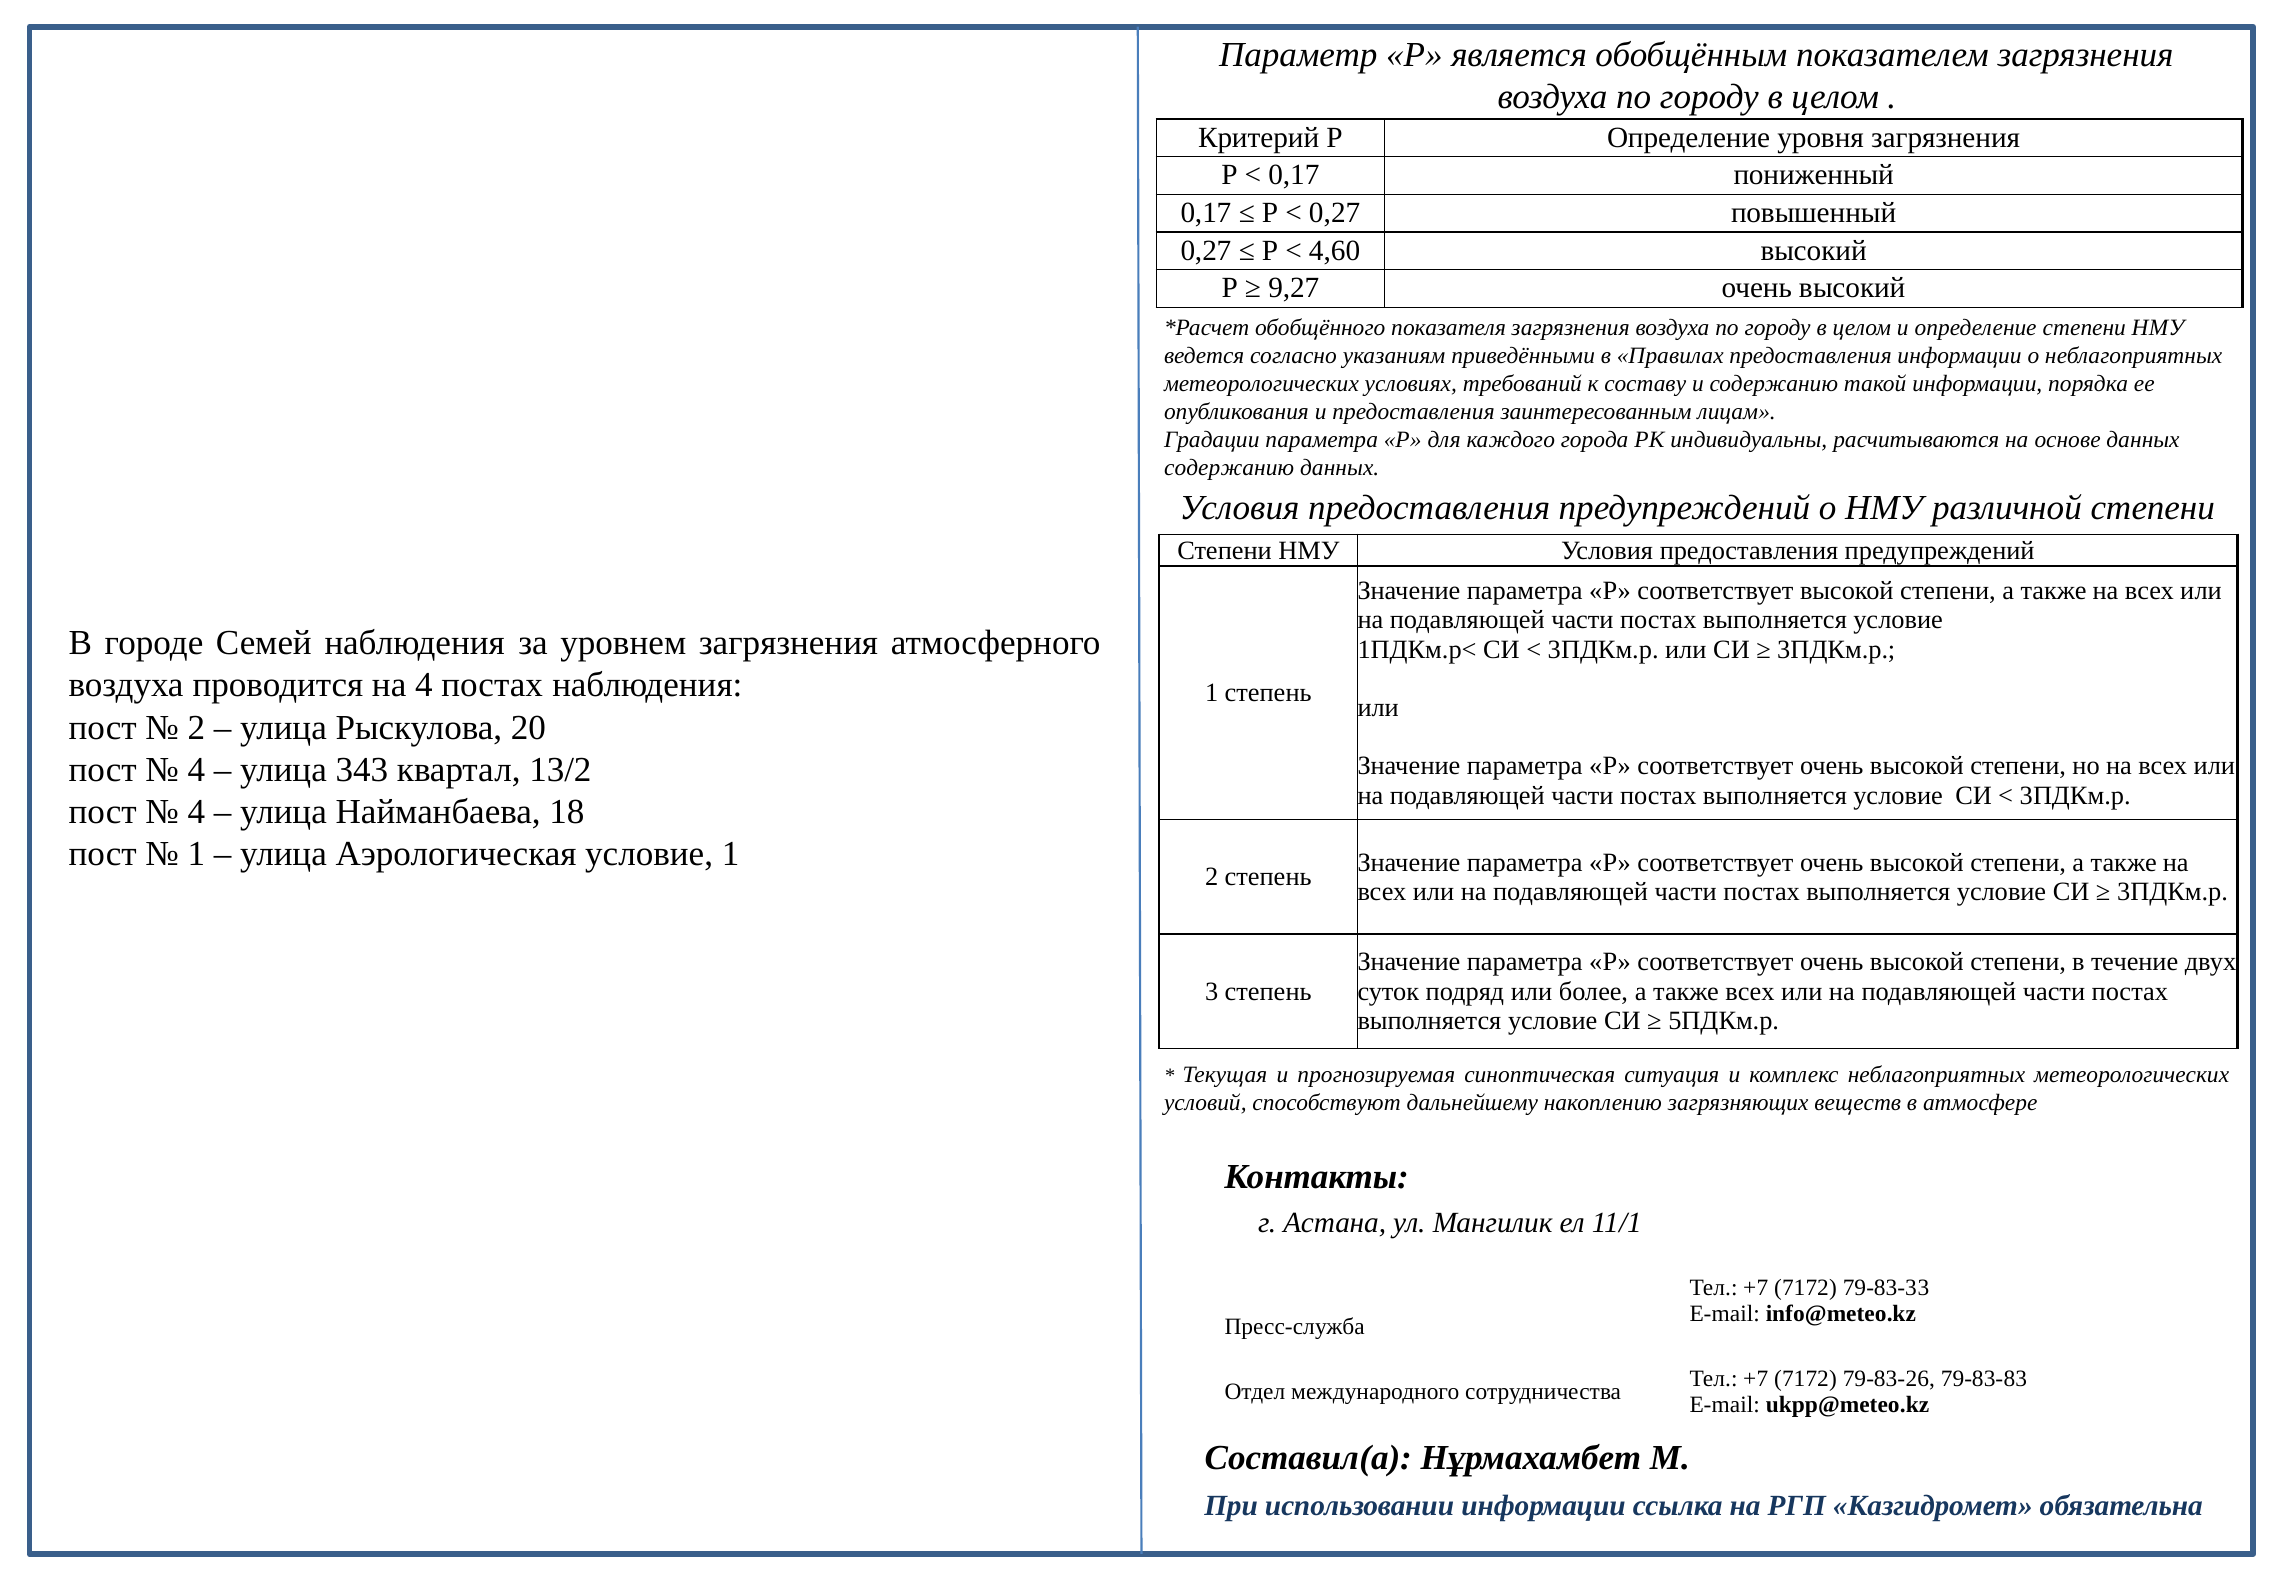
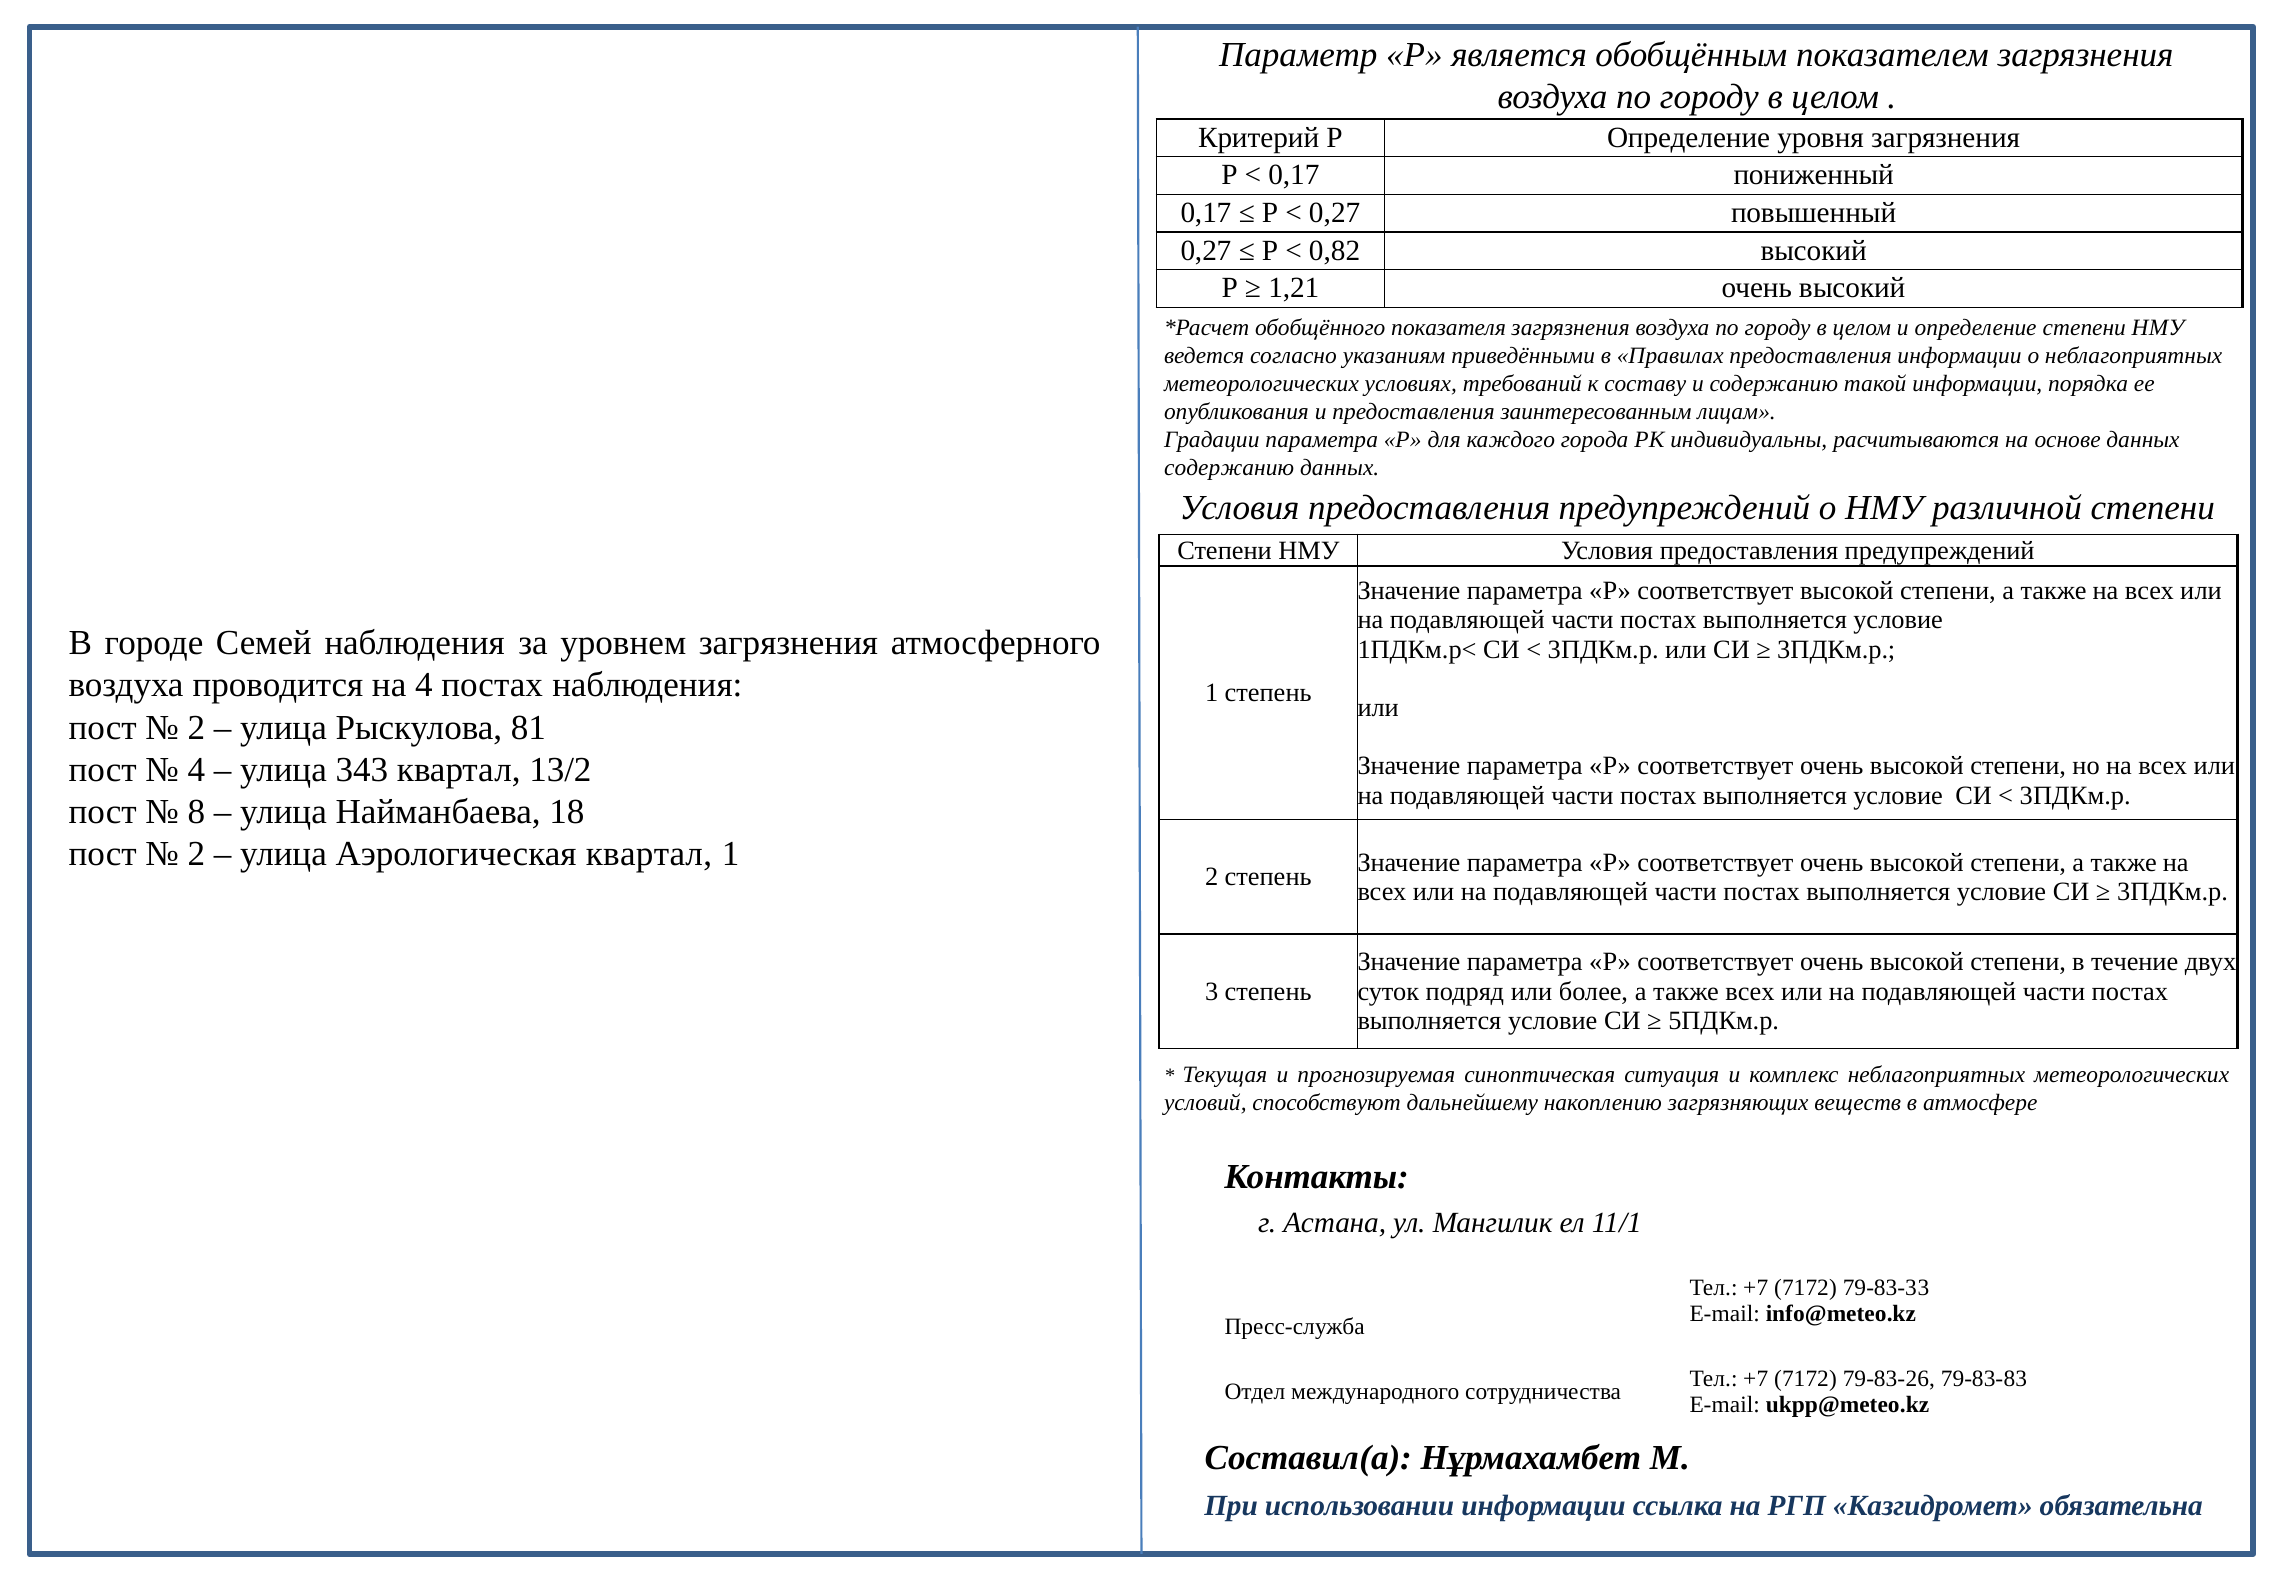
4,60: 4,60 -> 0,82 (1335, 250)
9,27: 9,27 -> 1,21 (1294, 288)
20: 20 -> 81 (528, 727)
4: 4 -> 8 (196, 812)
1: 1 -> 2 (196, 854)
Аэрологическая условие: условие -> квартал (649, 854)
